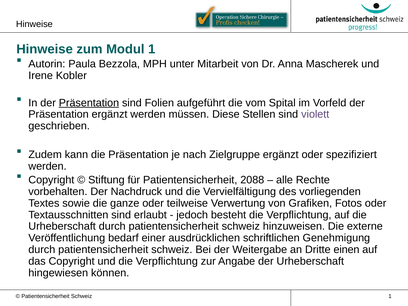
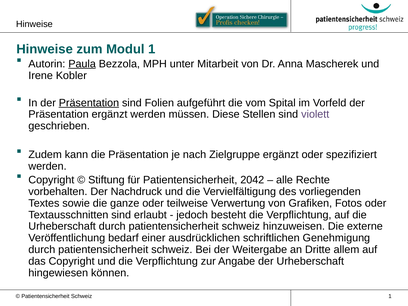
Paula underline: none -> present (82, 64)
2088: 2088 -> 2042 (252, 180)
einen: einen -> allem (346, 250)
